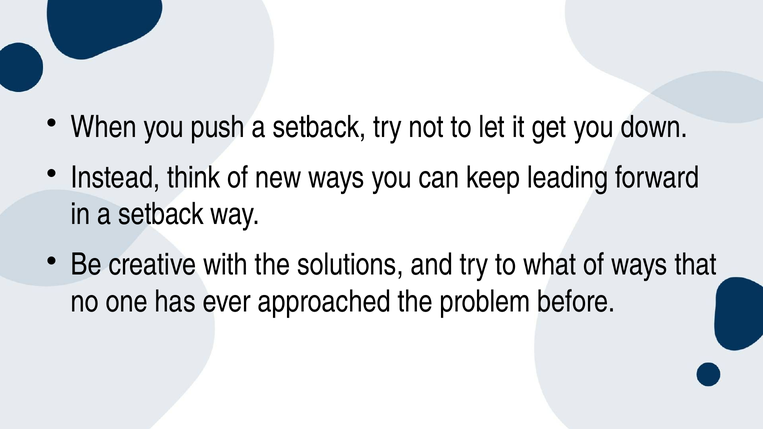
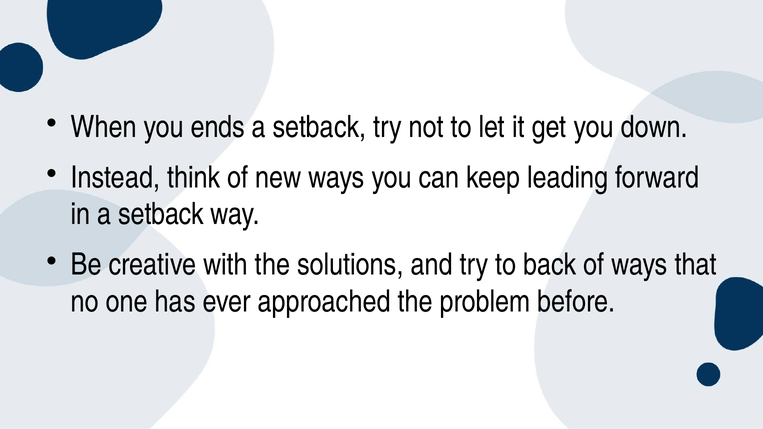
push: push -> ends (218, 127)
what: what -> back (550, 265)
